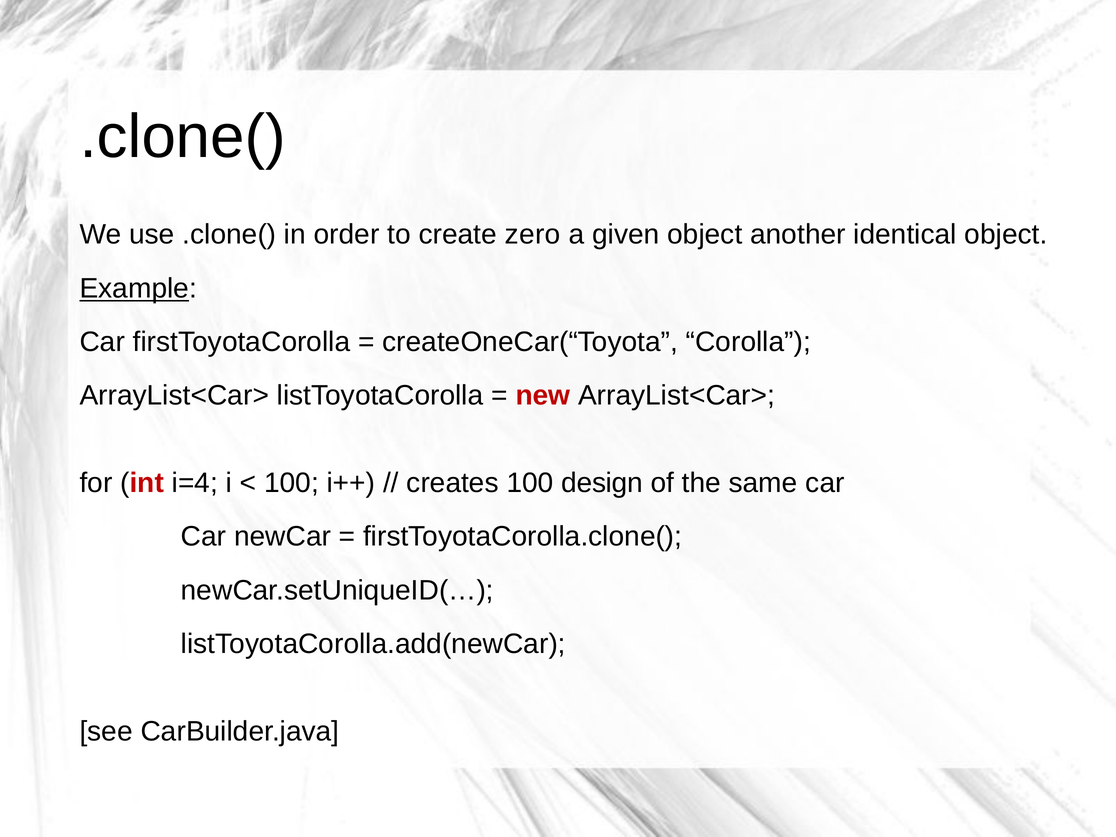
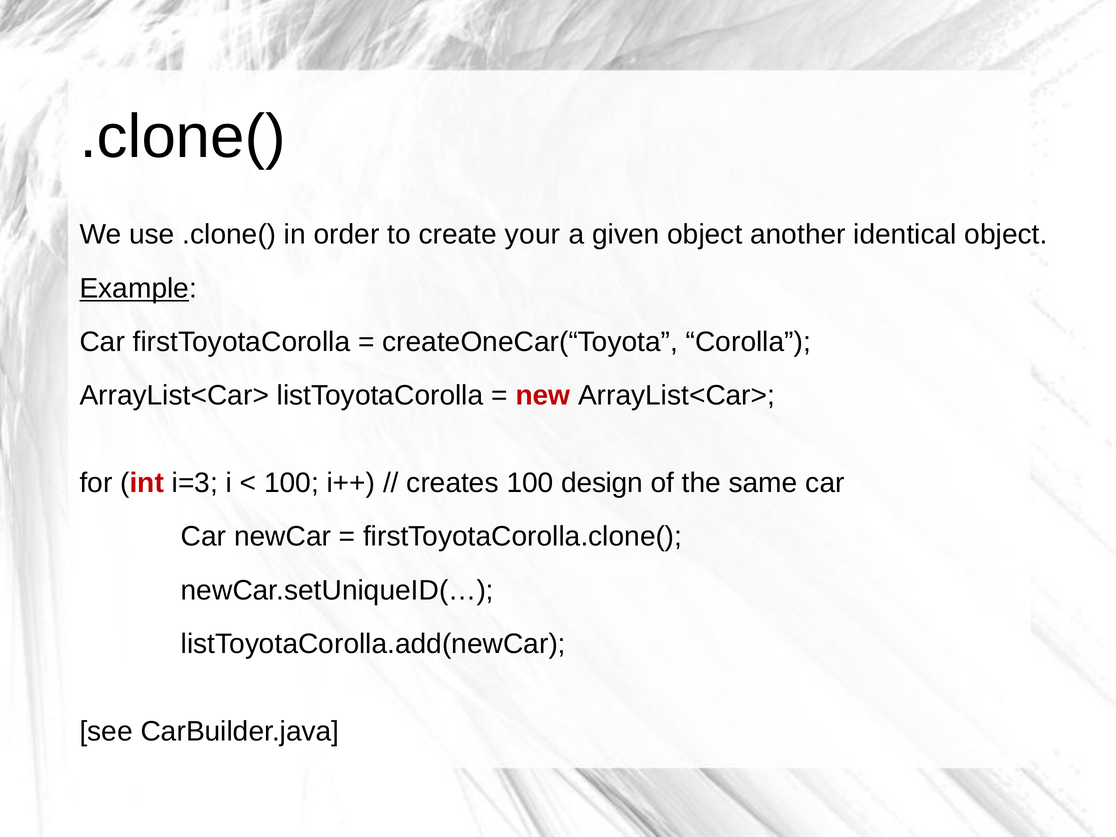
zero: zero -> your (533, 235)
i=4: i=4 -> i=3 (195, 483)
